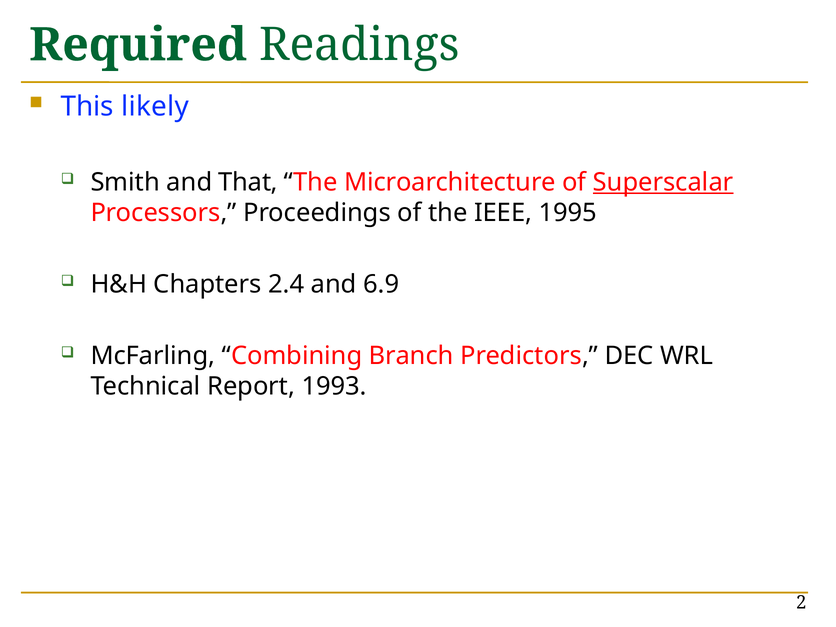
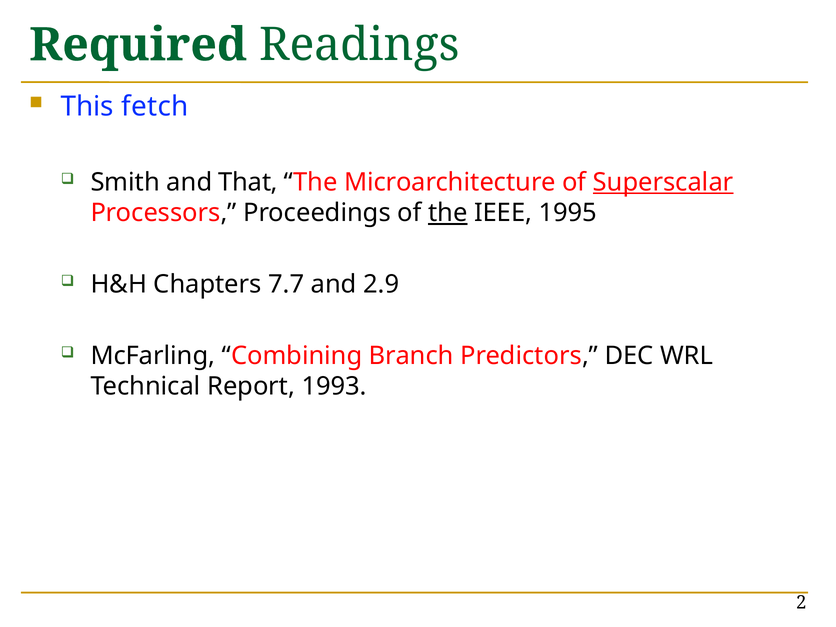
likely: likely -> fetch (155, 106)
the underline: none -> present (448, 213)
2.4: 2.4 -> 7.7 (286, 284)
6.9: 6.9 -> 2.9 (381, 284)
